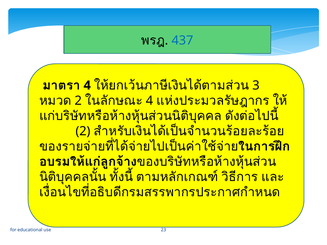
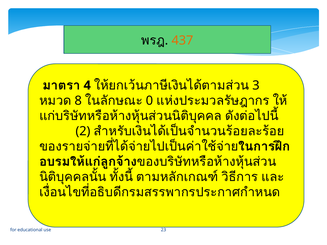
437 colour: blue -> orange (183, 40)
2: 2 -> 8 (78, 101)
4: 4 -> 0 (149, 101)
